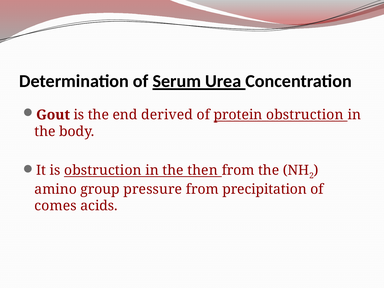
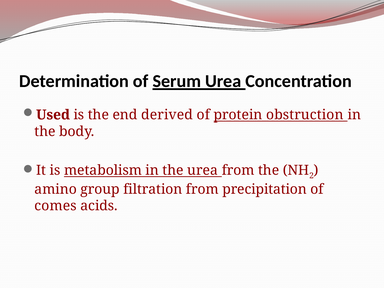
Gout: Gout -> Used (53, 115)
is obstruction: obstruction -> metabolism (103, 170)
the then: then -> urea (203, 170)
pressure: pressure -> filtration (153, 189)
